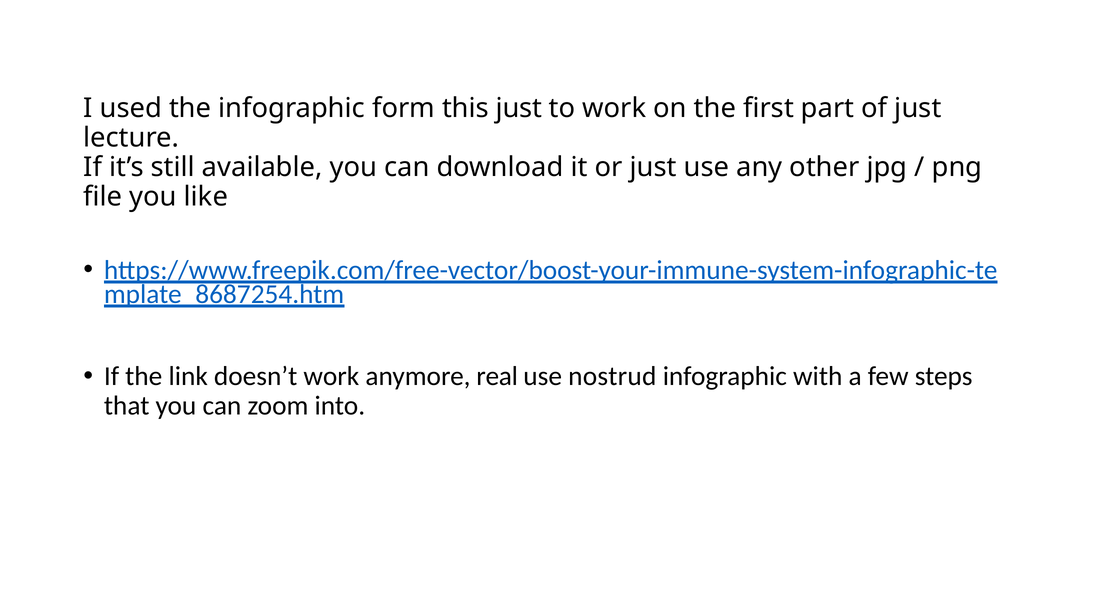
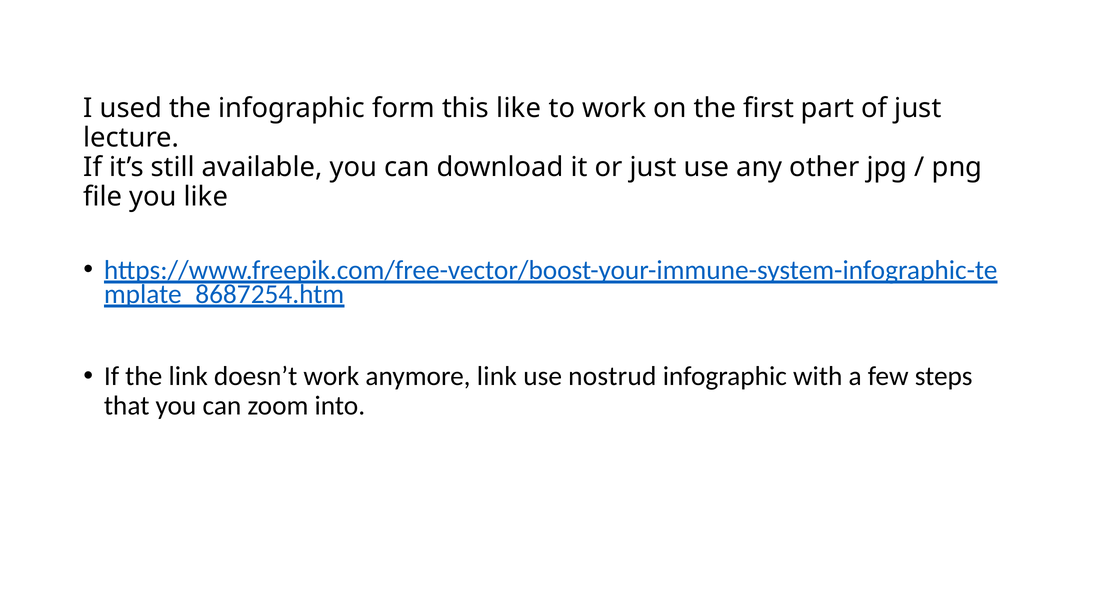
this just: just -> like (519, 108)
anymore real: real -> link (497, 376)
